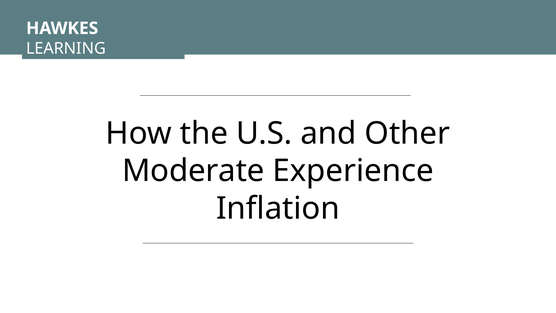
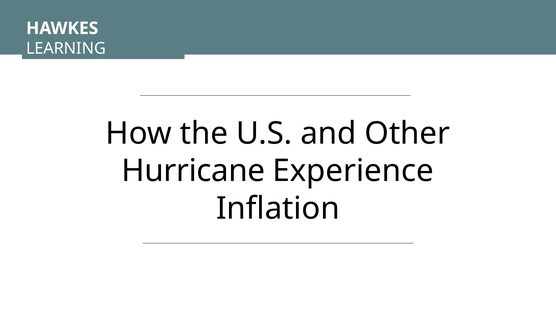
Moderate: Moderate -> Hurricane (193, 171)
